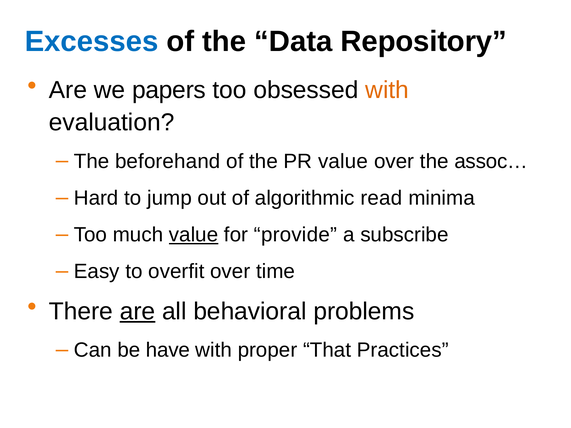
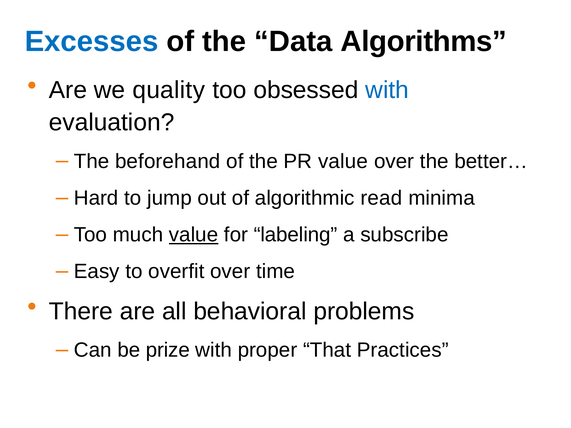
Repository: Repository -> Algorithms (424, 42)
papers: papers -> quality (169, 90)
with colour: orange -> blue (387, 90)
assoc…: assoc… -> better… (491, 161)
provide: provide -> labeling (296, 235)
are underline: present -> none (137, 311)
have: have -> prize (168, 350)
